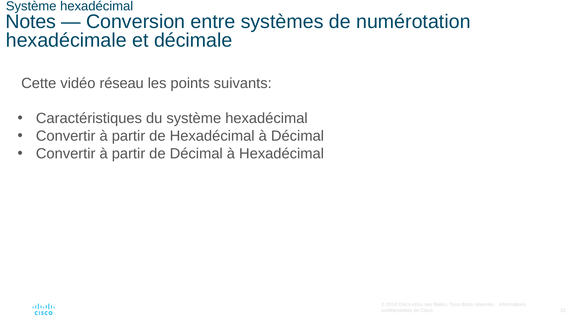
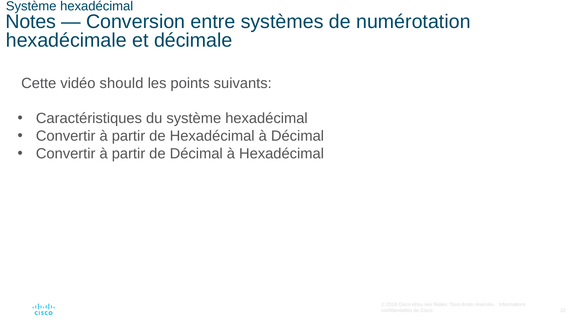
réseau: réseau -> should (122, 83)
